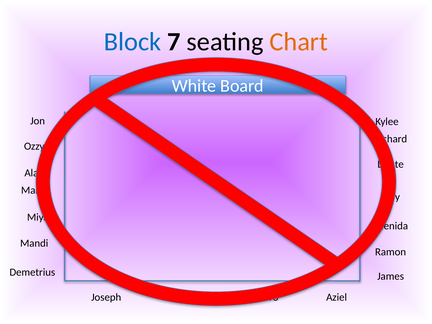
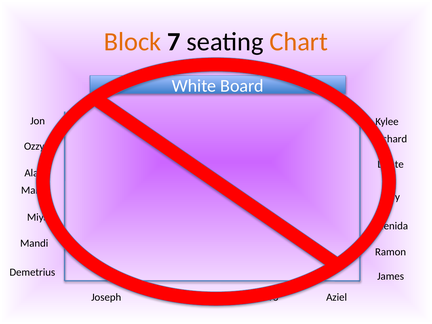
Block colour: blue -> orange (132, 42)
